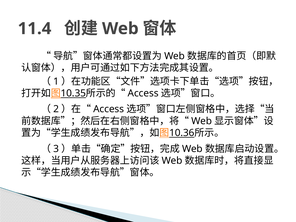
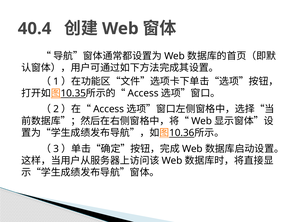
11.4: 11.4 -> 40.4 (35, 29)
